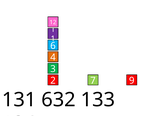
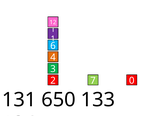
9: 9 -> 0 (132, 81)
632: 632 -> 650 (59, 100)
